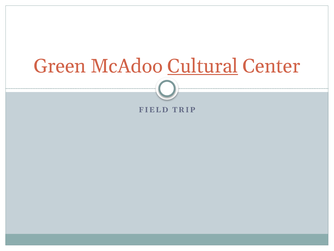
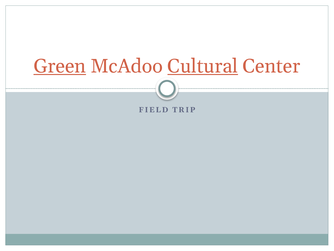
Green underline: none -> present (60, 66)
